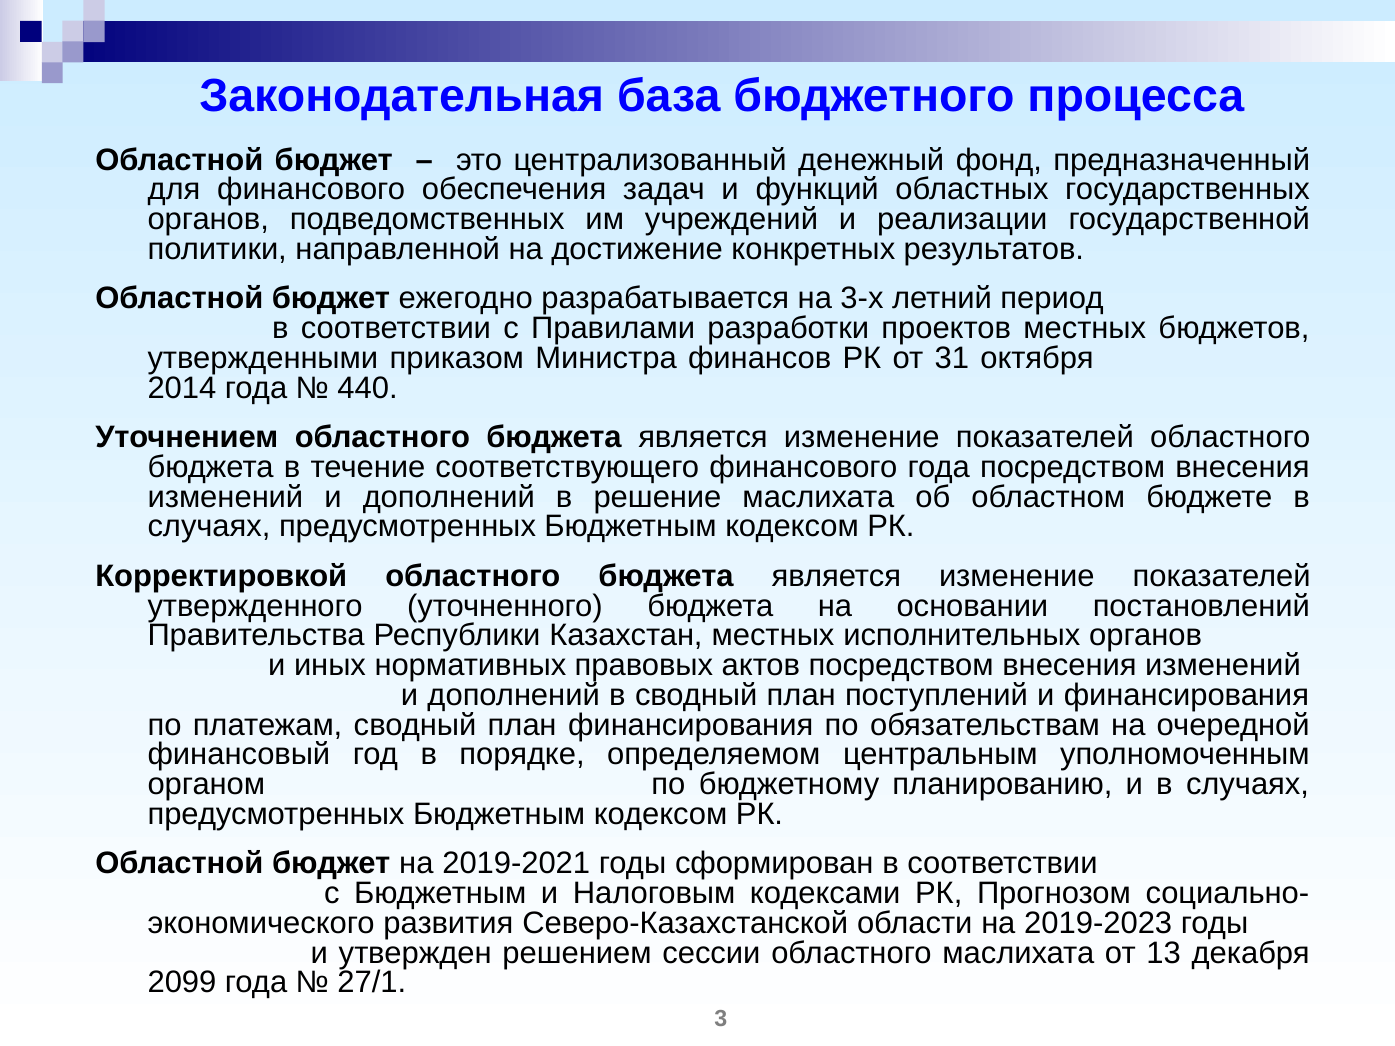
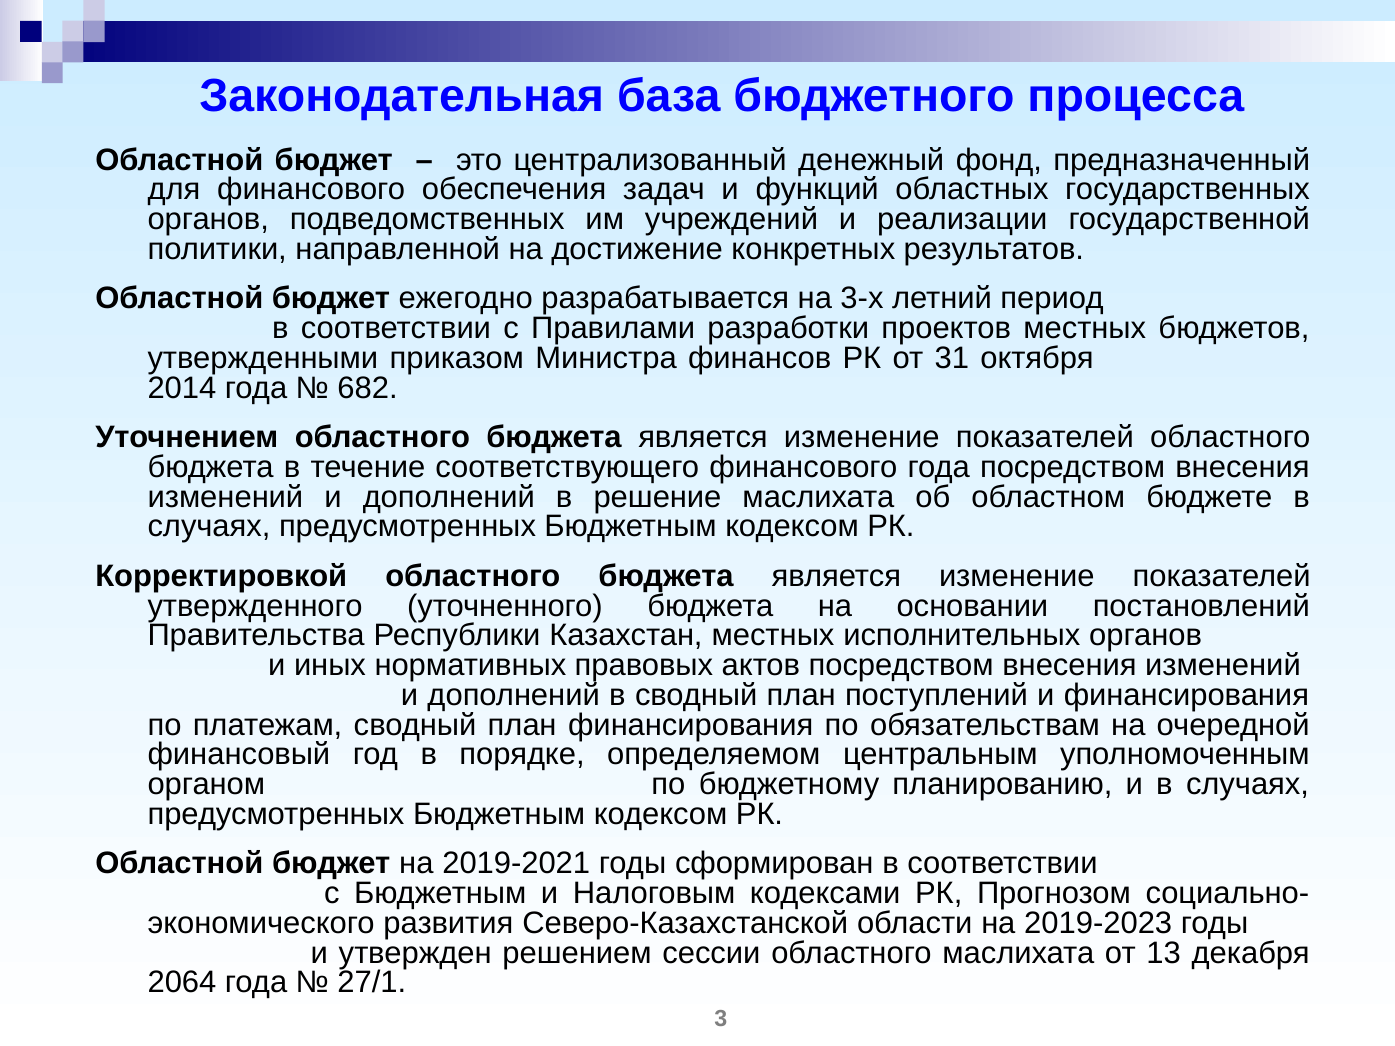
440: 440 -> 682 (368, 388)
2099: 2099 -> 2064 (182, 983)
